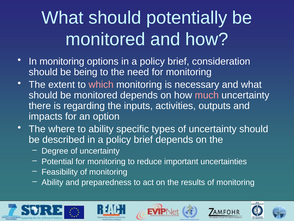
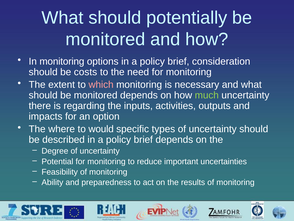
being: being -> costs (86, 72)
much colour: pink -> light green (207, 95)
to ability: ability -> would (101, 129)
